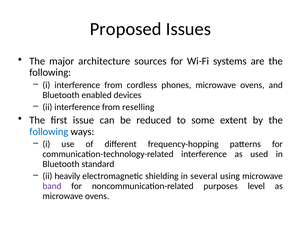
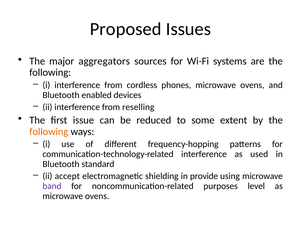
architecture: architecture -> aggregators (104, 61)
following colour: blue -> orange (49, 131)
heavily: heavily -> accept (67, 176)
several: several -> provide (204, 176)
